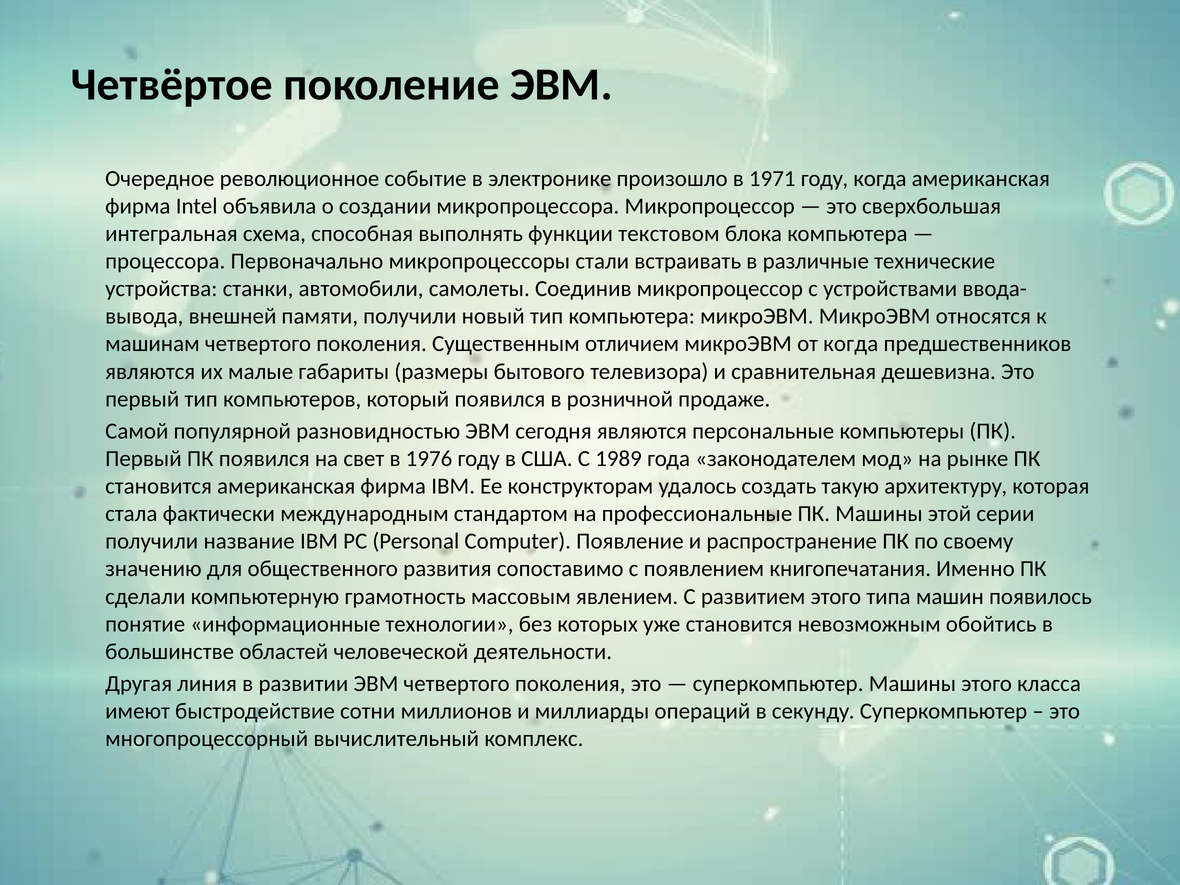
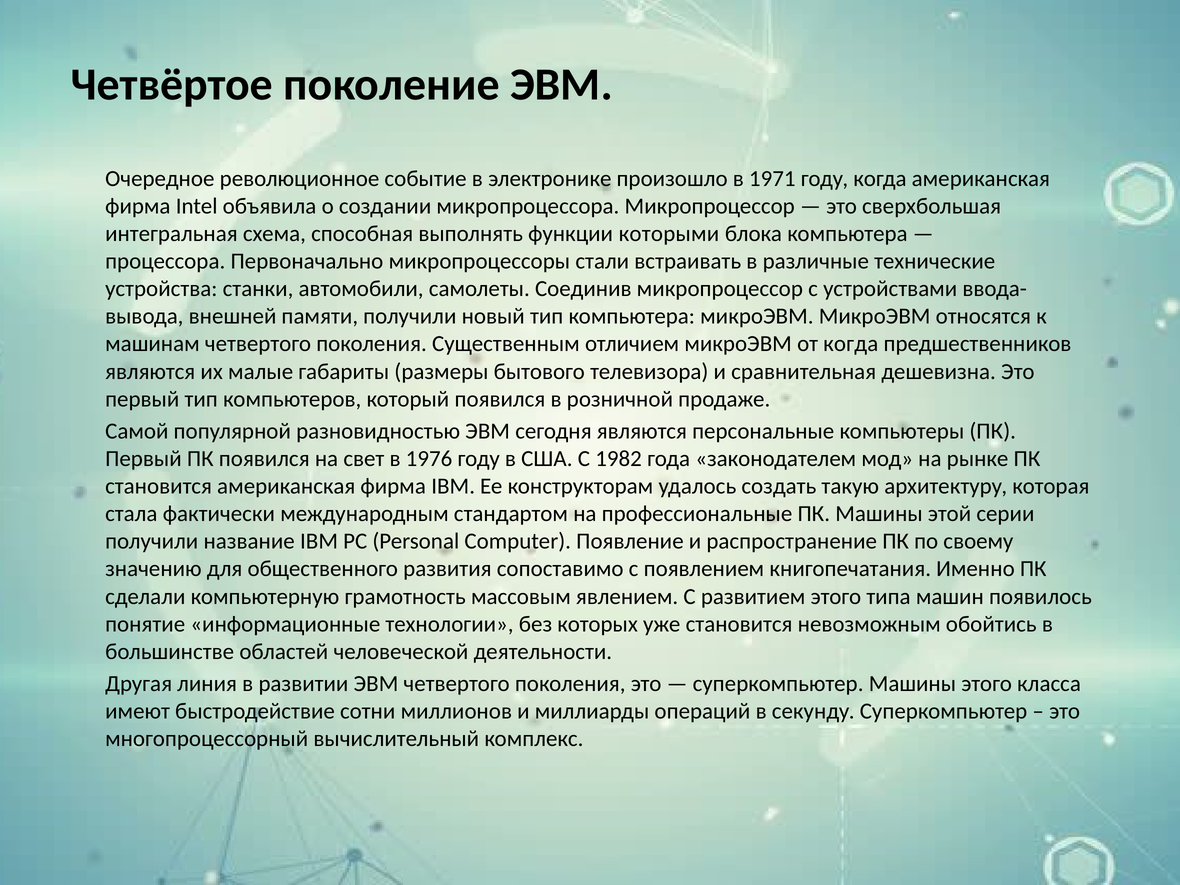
текстовом: текстовом -> которыми (669, 234)
1989: 1989 -> 1982 (619, 459)
